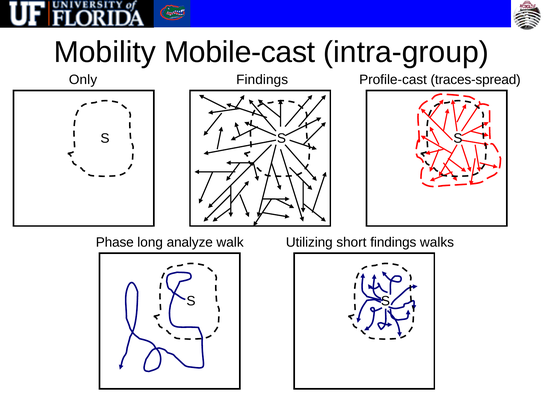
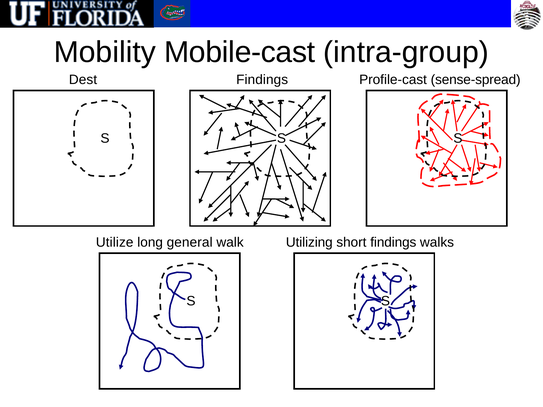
Only: Only -> Dest (83, 80)
traces-spread: traces-spread -> sense-spread (476, 80)
Phase: Phase -> Utilize (115, 243)
analyze: analyze -> general (190, 243)
